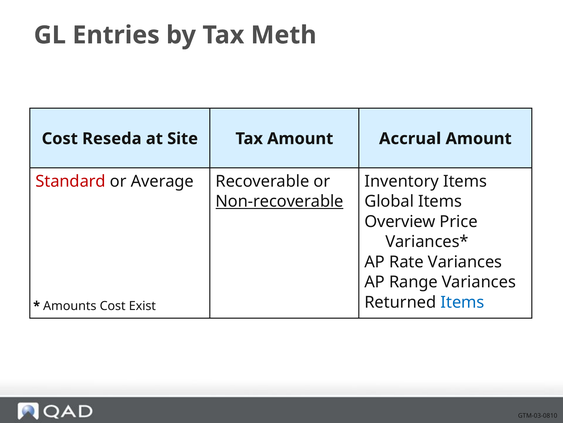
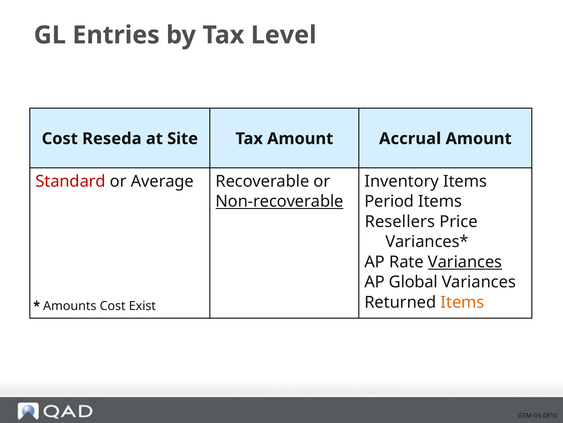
Meth: Meth -> Level (284, 35)
Global: Global -> Period (389, 201)
Overview: Overview -> Resellers (400, 221)
Variances underline: none -> present (465, 262)
Range: Range -> Global (413, 282)
Items colour: blue -> orange (463, 302)
